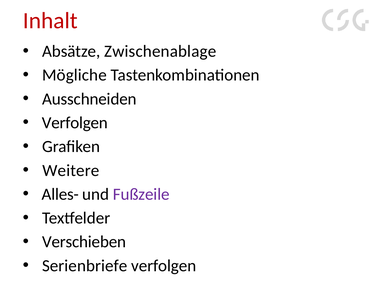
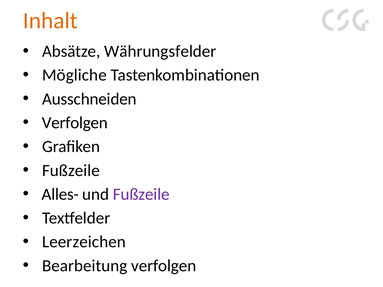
Inhalt colour: red -> orange (50, 21)
Zwischenablage: Zwischenablage -> Währungsfelder (160, 51)
Weitere: Weitere -> Fußzeile (71, 171)
Verschieben: Verschieben -> Leerzeichen (84, 242)
Serienbriefe: Serienbriefe -> Bearbeitung (85, 266)
